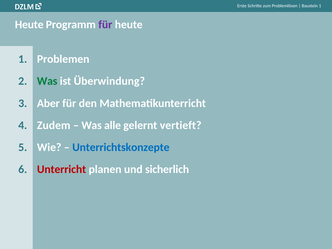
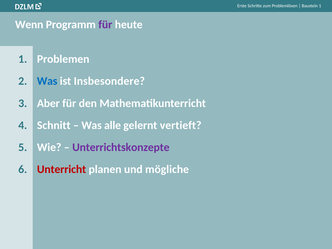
Heute: Heute -> Wenn (29, 25)
Was colour: green -> blue (47, 81)
Überwindung: Überwindung -> Insbesondere (109, 81)
Zudem: Zudem -> Schnitt (54, 125)
Unterrichtskonzepte colour: blue -> purple (121, 147)
sicherlich: sicherlich -> mögliche (167, 169)
